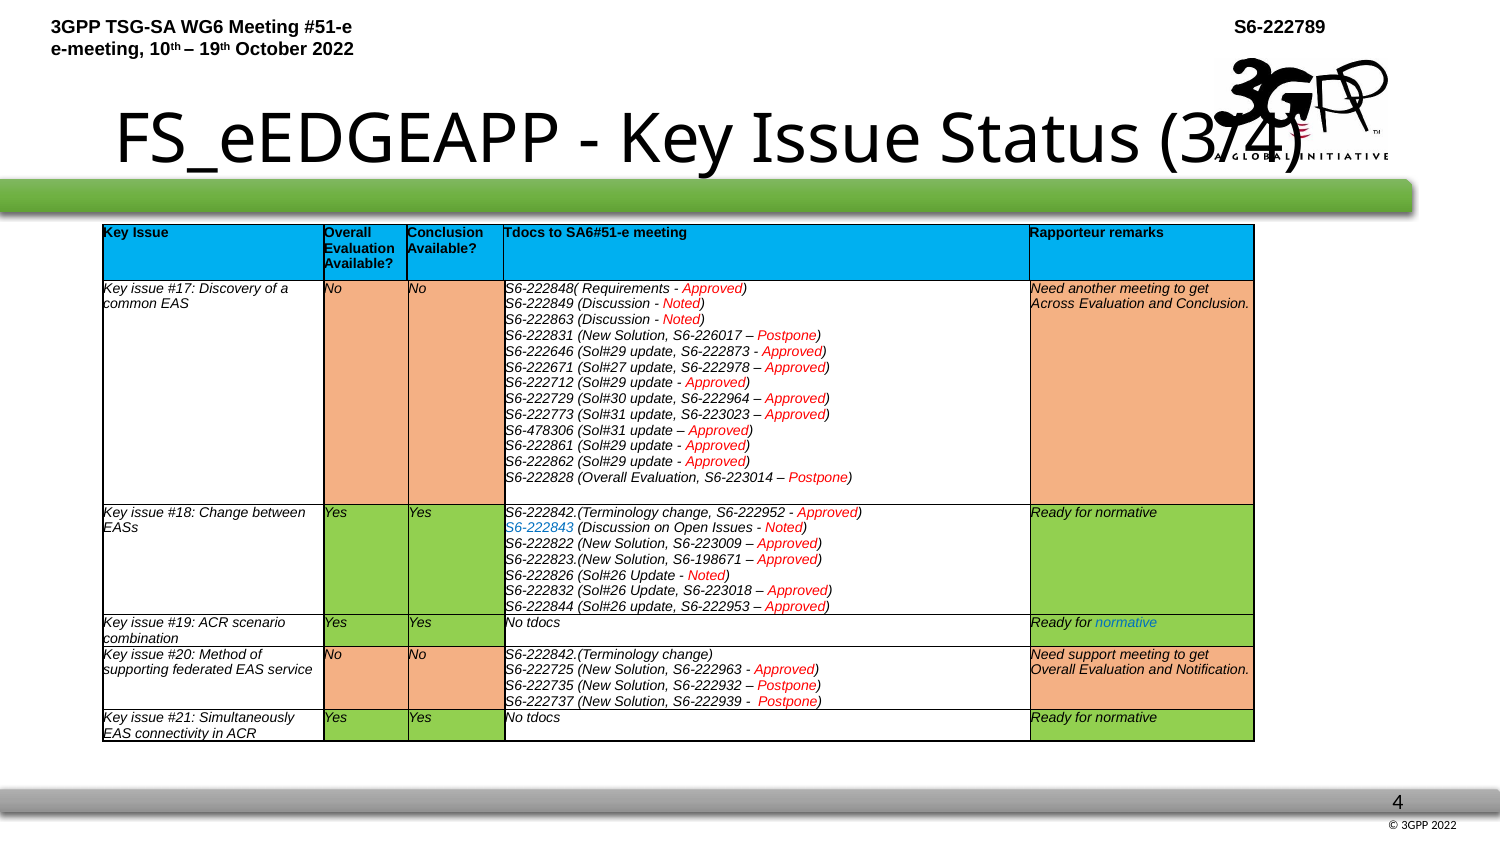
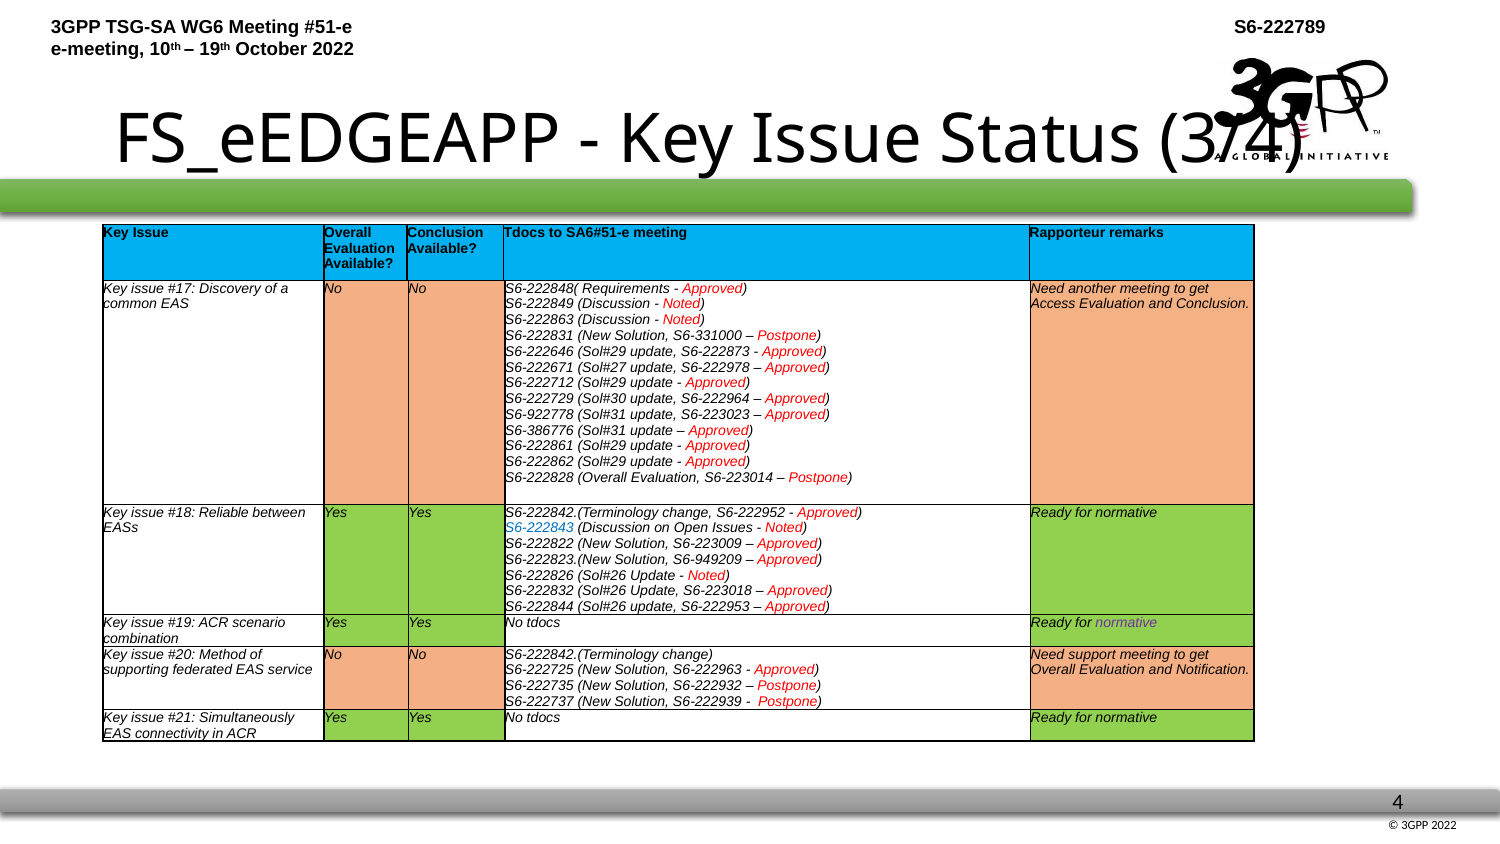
Across: Across -> Access (1053, 304)
S6-226017: S6-226017 -> S6-331000 (707, 336)
S6-222773: S6-222773 -> S6-922778 (539, 415)
S6-478306: S6-478306 -> S6-386776 (539, 430)
Change: Change -> Reliable (224, 512)
S6-198671: S6-198671 -> S6-949209 (707, 560)
normative colour: blue -> purple (1126, 623)
